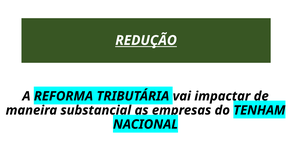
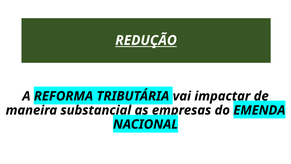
TENHAM: TENHAM -> EMENDA (259, 110)
